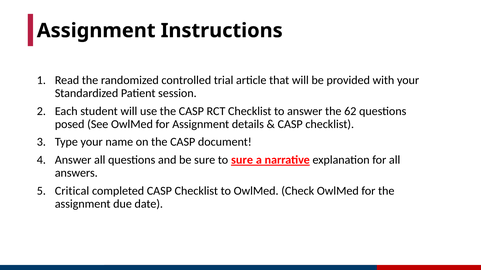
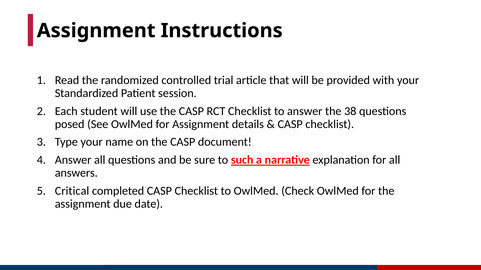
62: 62 -> 38 (350, 111)
to sure: sure -> such (242, 160)
